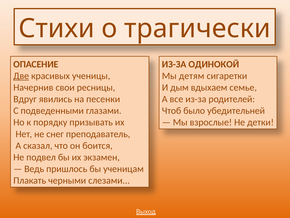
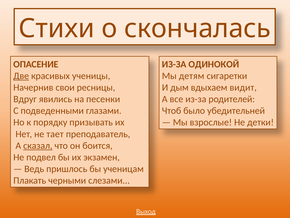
трагически: трагически -> скончалась (197, 29)
семье: семье -> видит (243, 87)
снег: снег -> тает (55, 134)
сказал underline: none -> present (38, 145)
